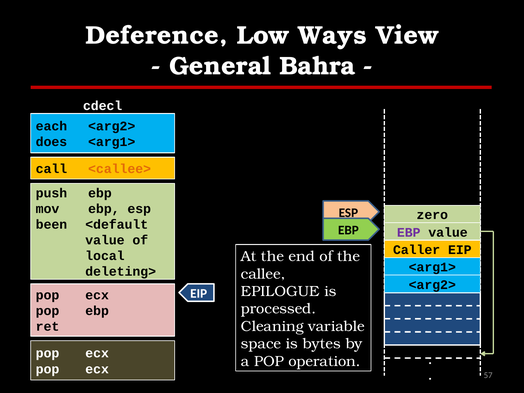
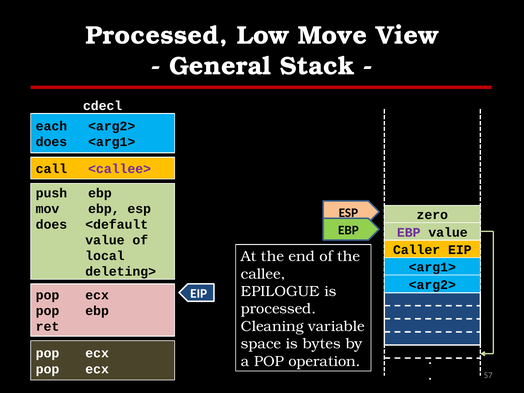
Deference: Deference -> Processed (157, 35)
Ways: Ways -> Move (333, 35)
Bahra: Bahra -> Stack (317, 66)
<callee> colour: orange -> purple (120, 169)
been: been -> does (51, 224)
